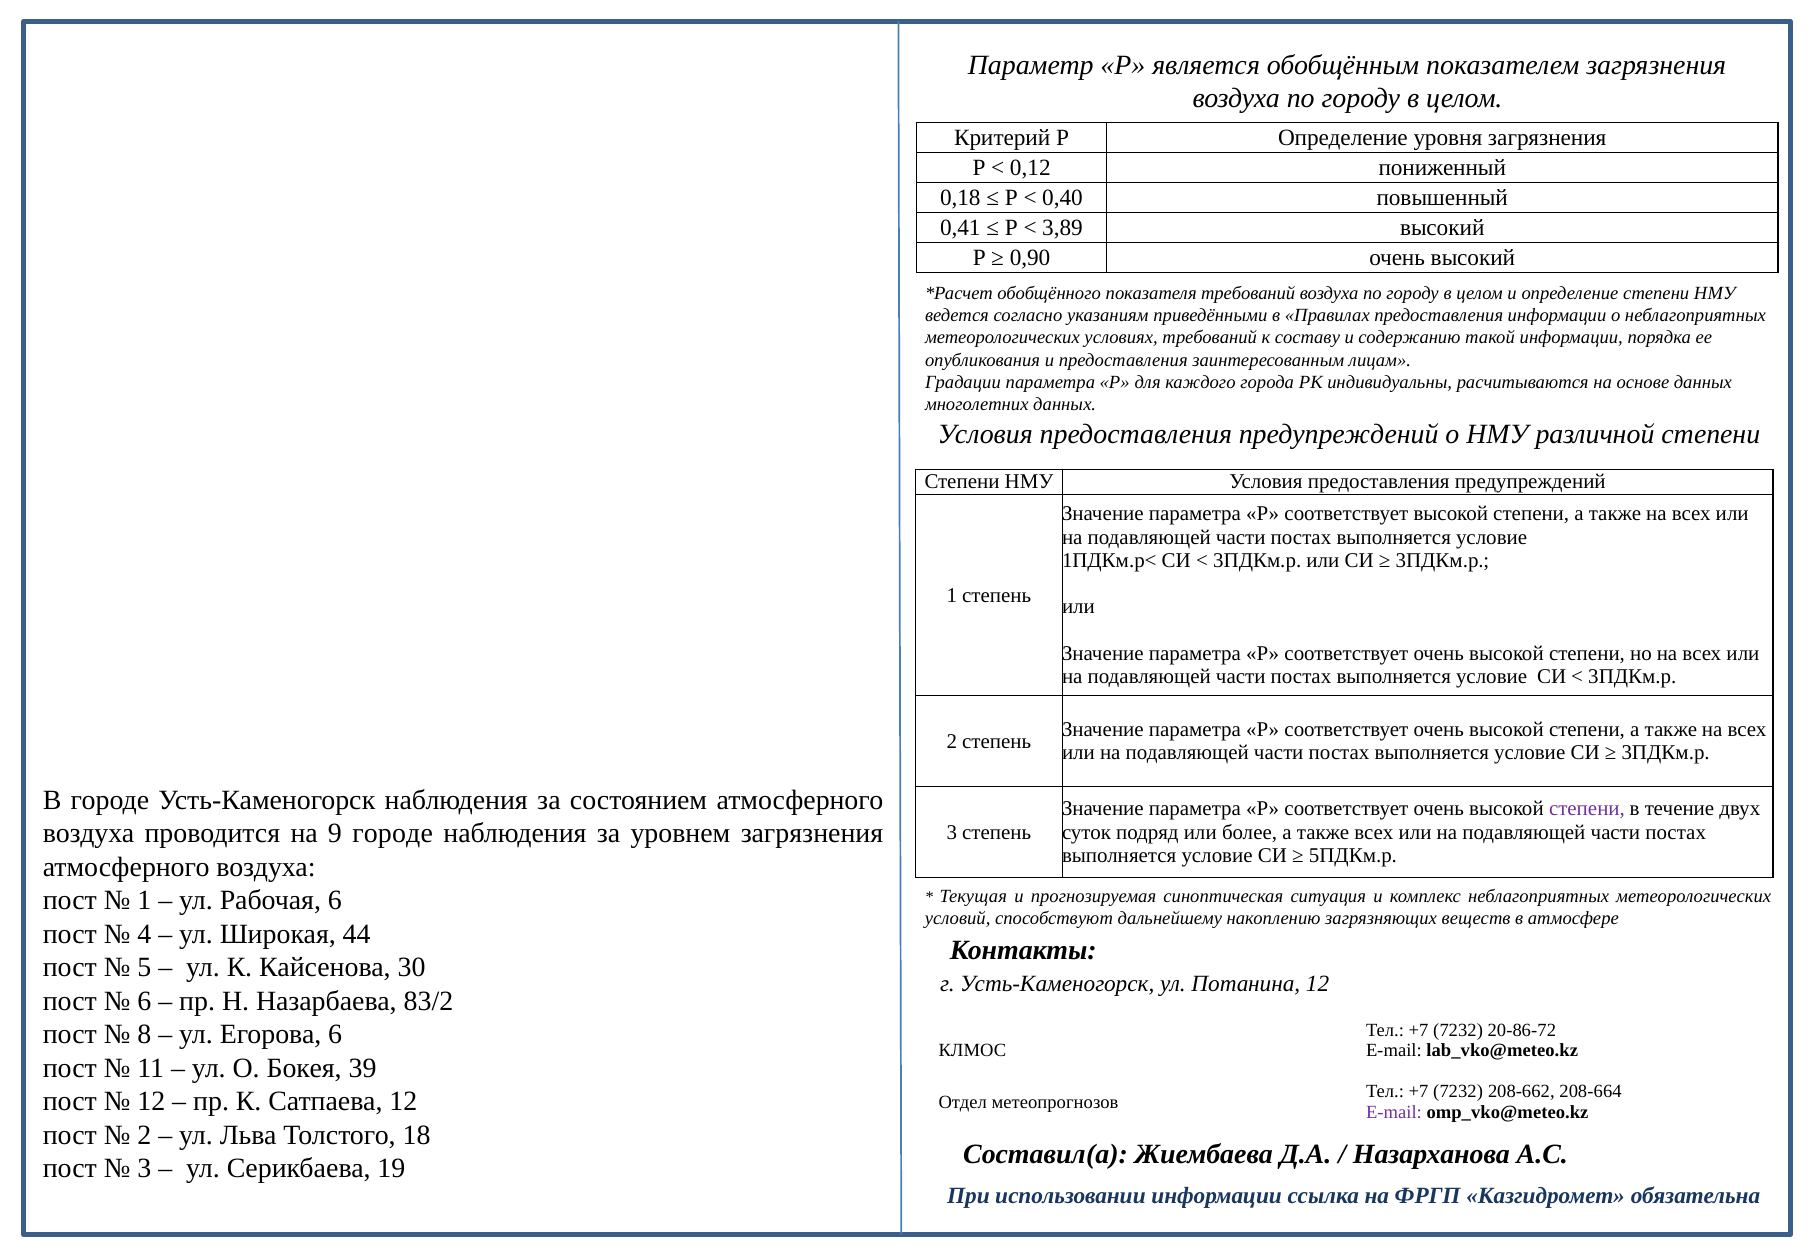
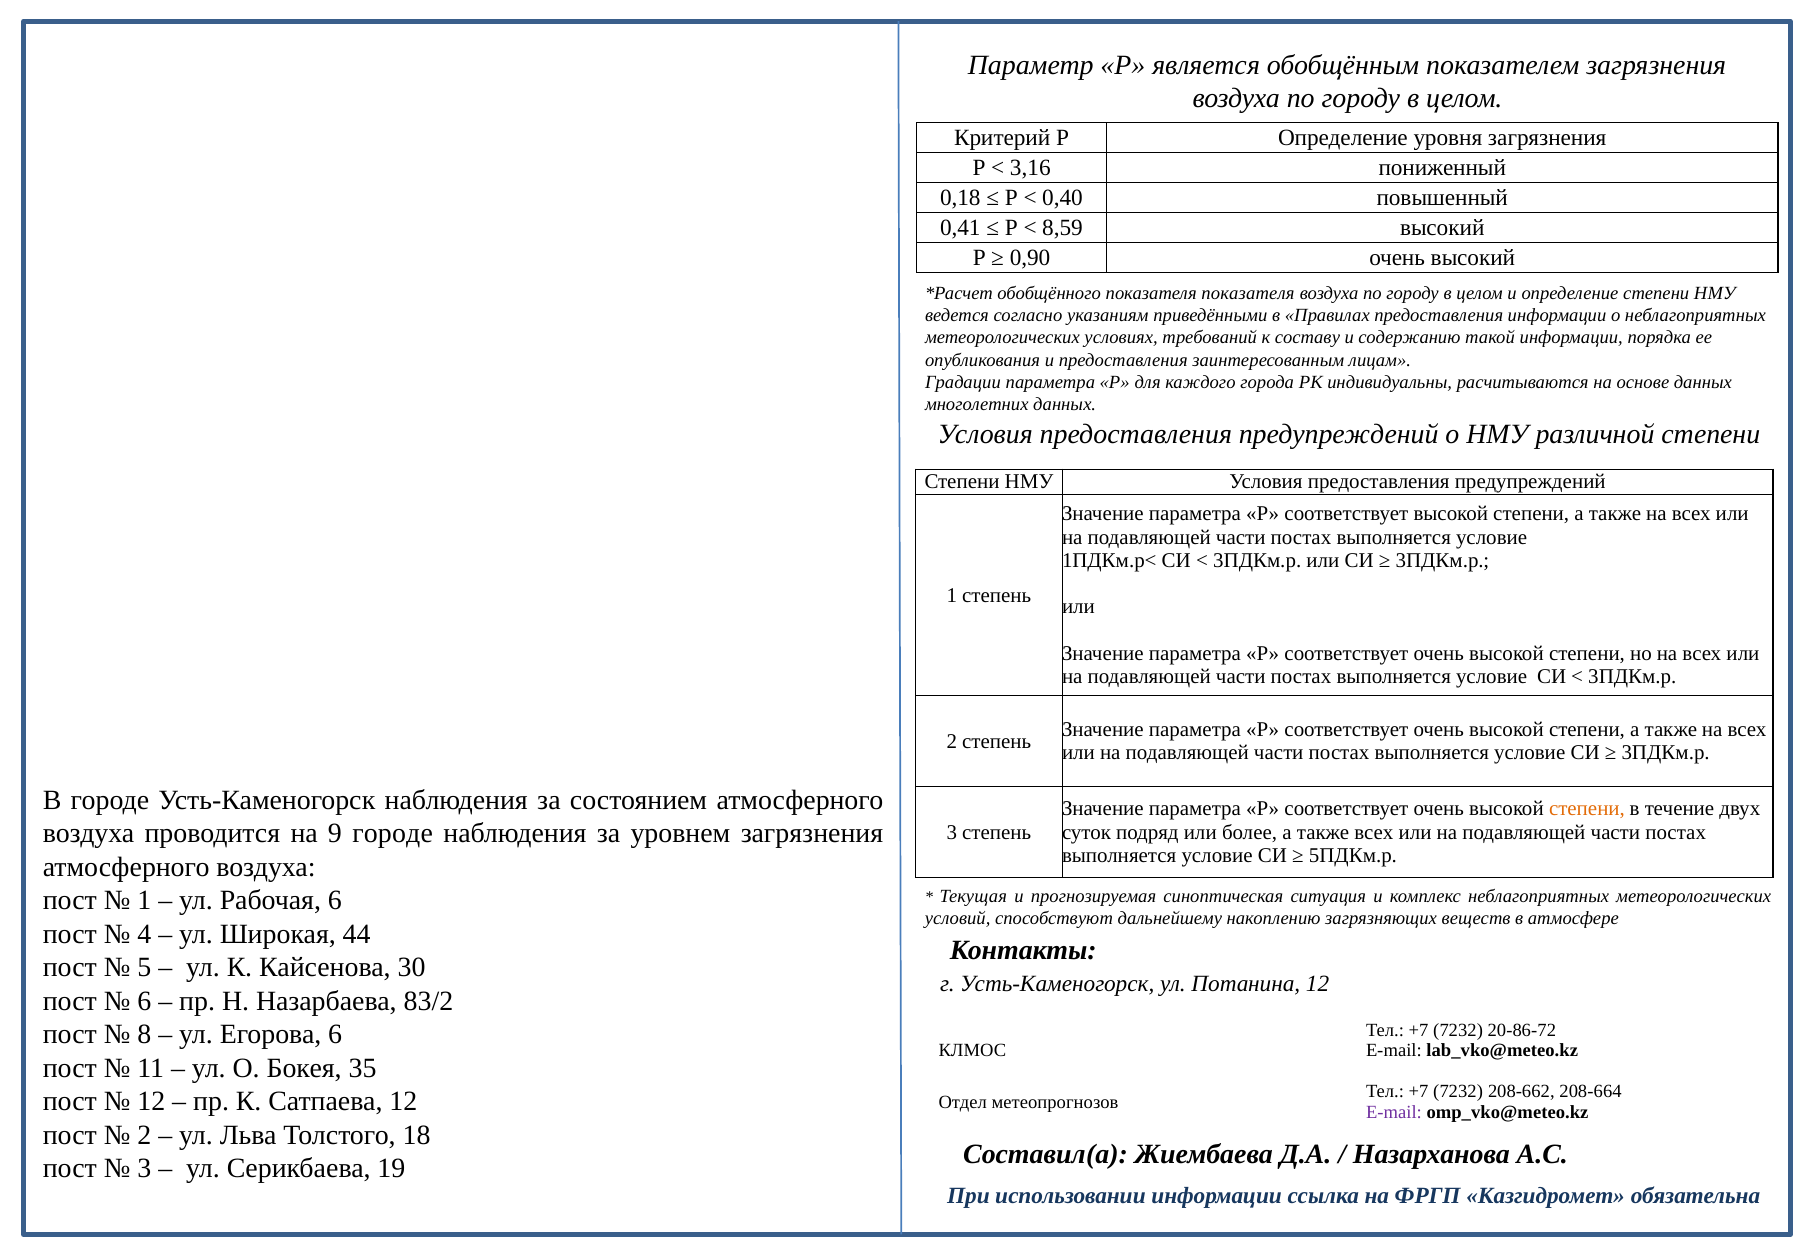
0,12: 0,12 -> 3,16 (1030, 168)
3,89: 3,89 -> 8,59 (1063, 227)
показателя требований: требований -> показателя (1248, 293)
степени colour: purple -> orange (1587, 809)
39: 39 -> 35 (363, 1068)
